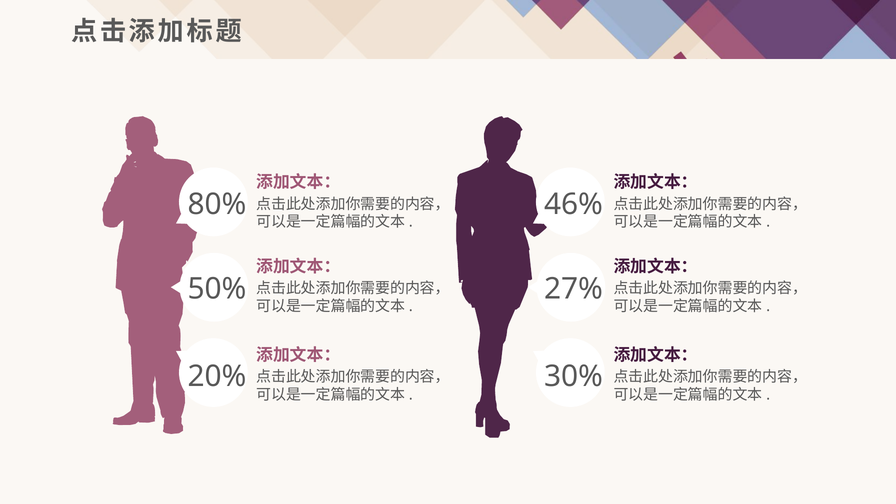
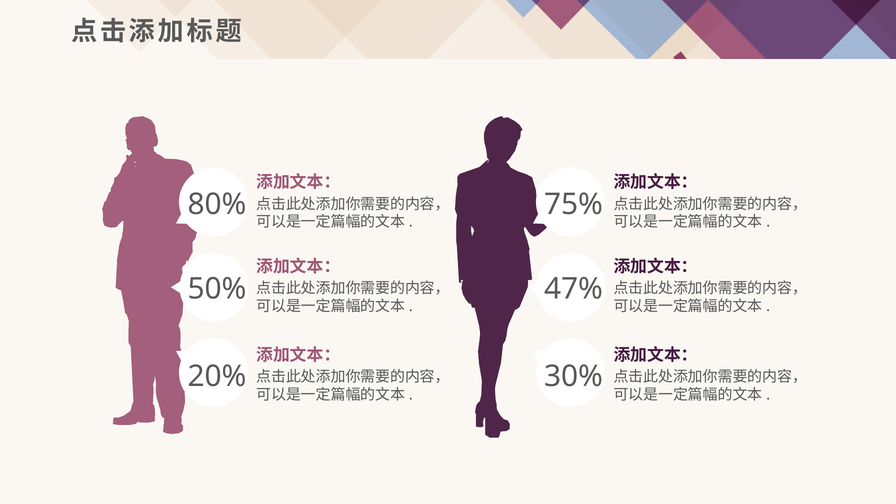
46%: 46% -> 75% (574, 205)
27%: 27% -> 47% (574, 289)
